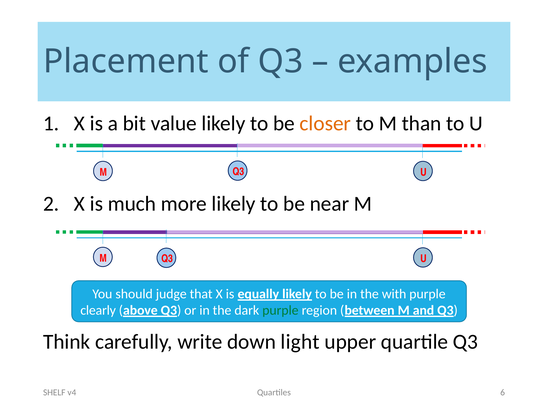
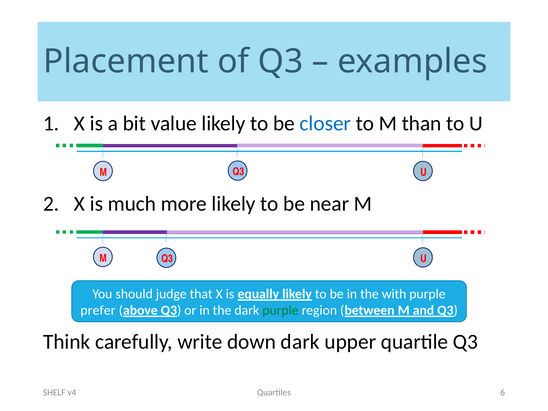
closer colour: orange -> blue (325, 123)
clearly: clearly -> prefer (98, 310)
down light: light -> dark (300, 342)
